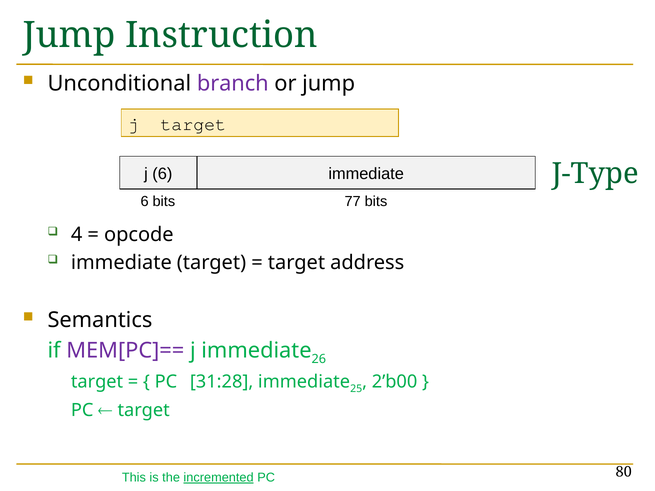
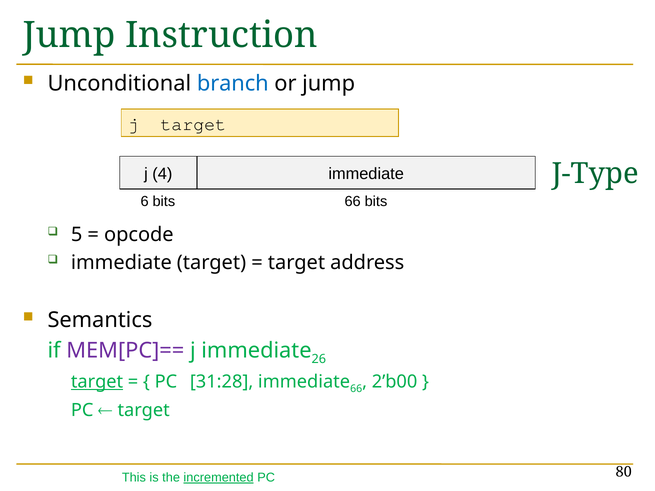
branch colour: purple -> blue (233, 83)
j 6: 6 -> 4 (162, 174)
bits 77: 77 -> 66 (353, 202)
4: 4 -> 5 (77, 235)
target underline: none -> present (97, 382)
immediate 25: 25 -> 66 (356, 389)
